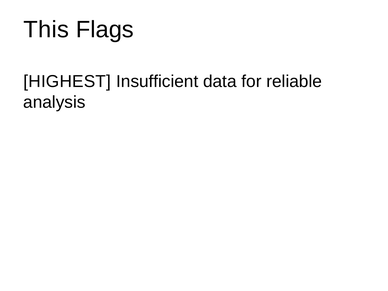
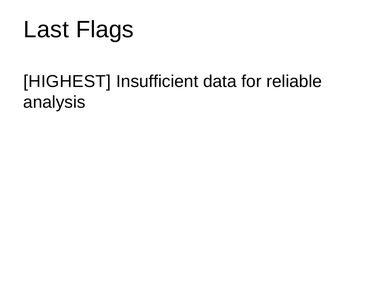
This: This -> Last (46, 29)
